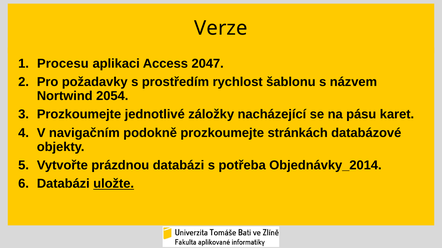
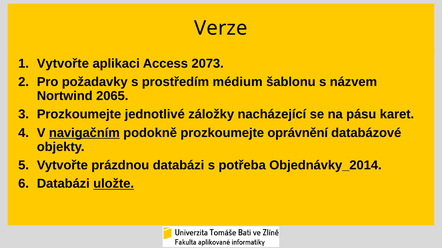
Procesu: Procesu -> Vytvořte (63, 64)
2047: 2047 -> 2073 (208, 64)
rychlost: rychlost -> médium (238, 82)
2054: 2054 -> 2065 (112, 96)
navigačním underline: none -> present (84, 133)
stránkách: stránkách -> oprávnění (298, 133)
